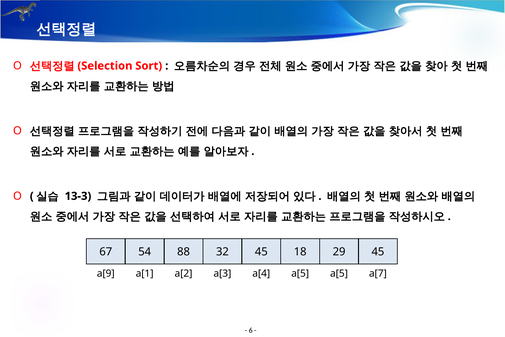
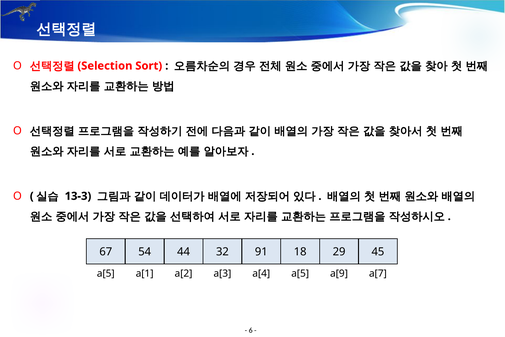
88: 88 -> 44 (184, 252)
32 45: 45 -> 91 (261, 252)
a[9: a[9 -> a[5 (106, 273)
a[5 a[5: a[5 -> a[9 (339, 273)
